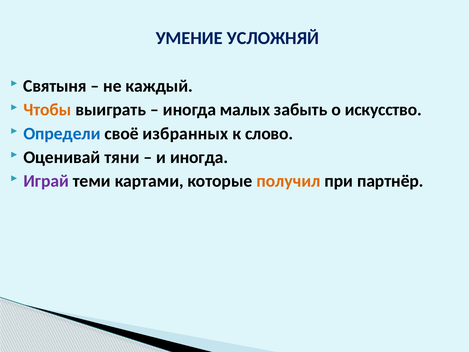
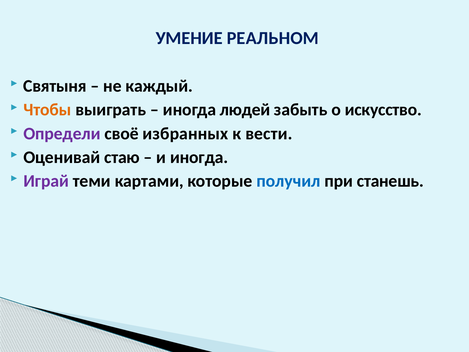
УСЛОЖНЯЙ: УСЛОЖНЯЙ -> РЕАЛЬНОМ (273, 38)
малых: малых -> людей (245, 110)
Определи colour: blue -> purple (62, 133)
слово: слово -> вести (269, 133)
тяни: тяни -> стаю (122, 157)
получил colour: orange -> blue (288, 181)
партнёр: партнёр -> станешь (390, 181)
